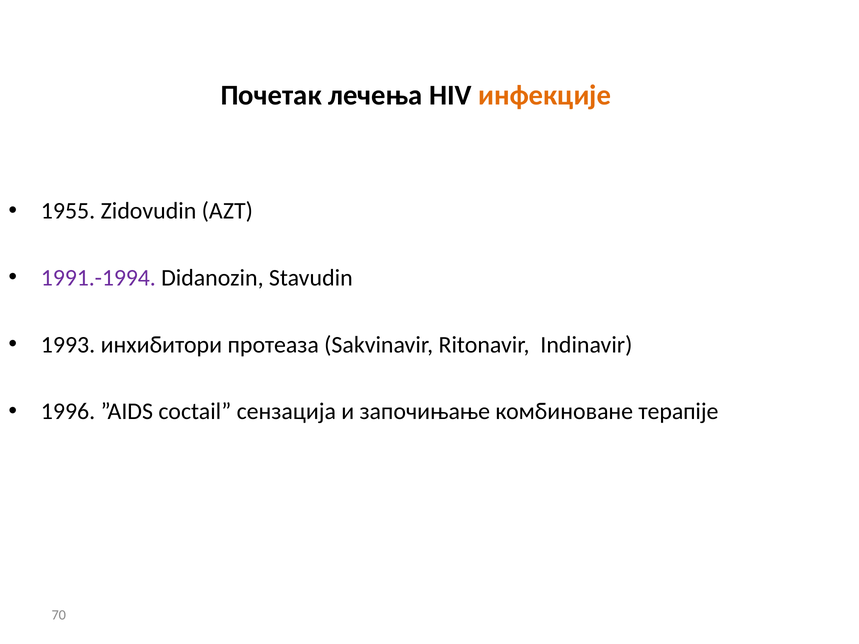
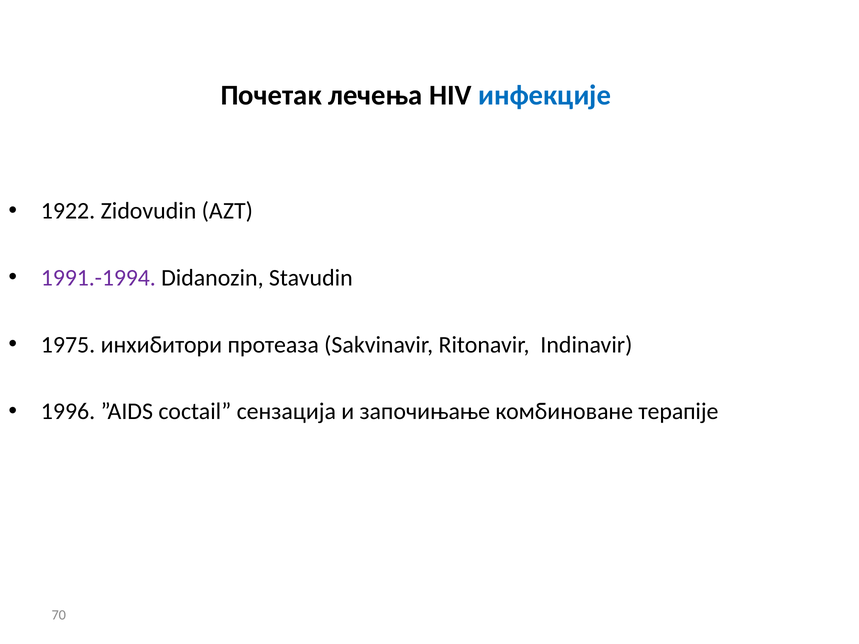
инфекције colour: orange -> blue (545, 95)
1955: 1955 -> 1922 (68, 211)
1993: 1993 -> 1975 (68, 345)
